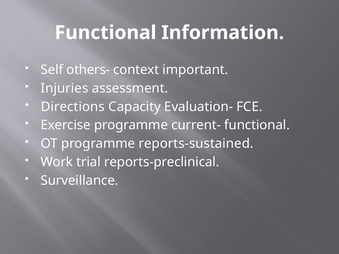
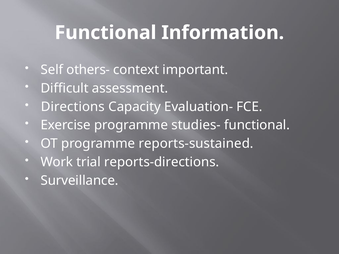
Injuries: Injuries -> Difficult (65, 88)
current-: current- -> studies- (196, 125)
reports-preclinical: reports-preclinical -> reports-directions (162, 162)
